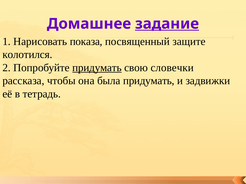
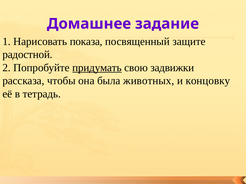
задание underline: present -> none (167, 24)
колотился: колотился -> радостной (27, 55)
словечки: словечки -> задвижки (172, 68)
была придумать: придумать -> животных (149, 81)
задвижки: задвижки -> концовку (208, 81)
